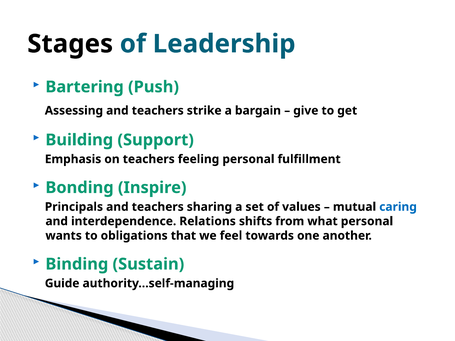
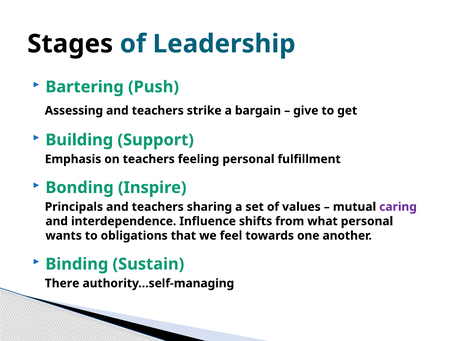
caring colour: blue -> purple (398, 207)
Relations: Relations -> Influence (208, 221)
Guide: Guide -> There (62, 284)
